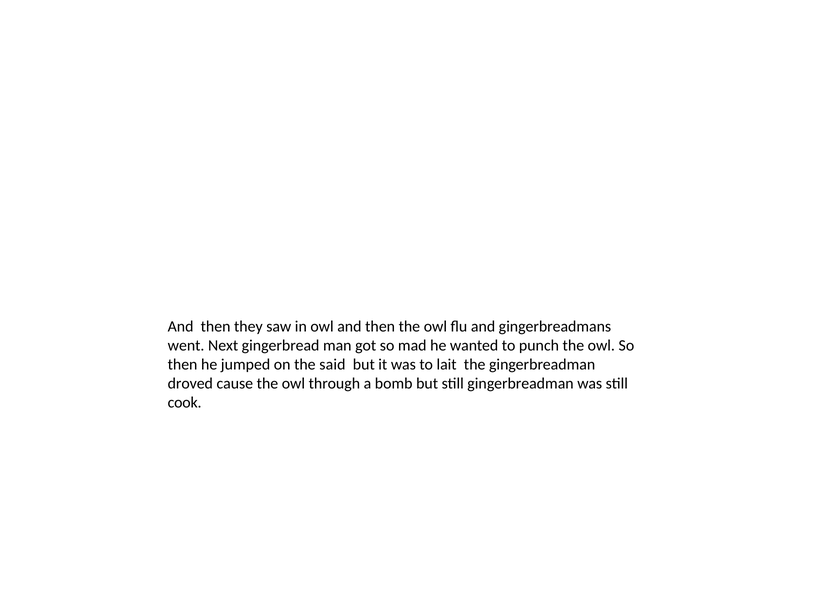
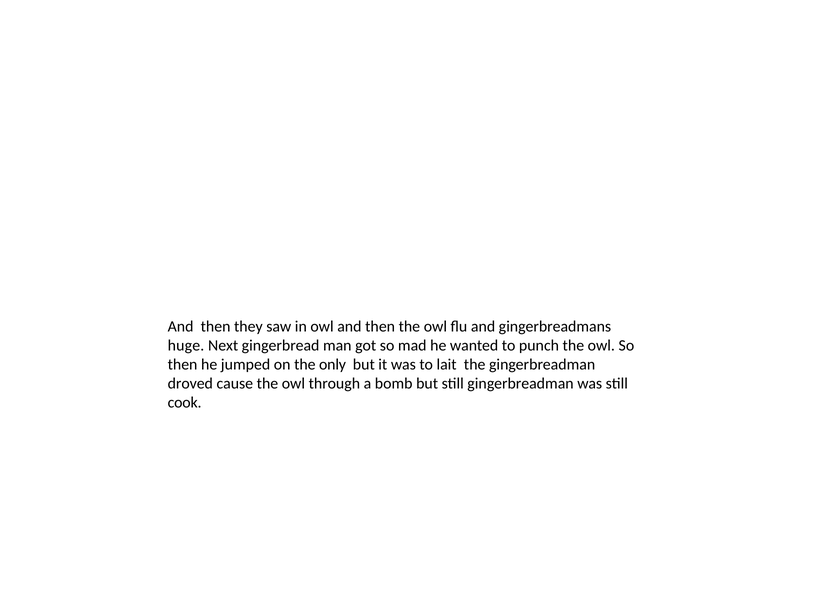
went: went -> huge (186, 346)
said: said -> only (333, 365)
